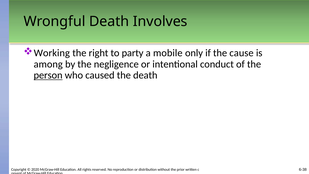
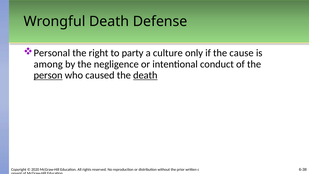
Involves: Involves -> Defense (160, 21)
Working: Working -> Personal (52, 53)
mobile: mobile -> culture (168, 53)
death underline: none -> present (145, 75)
